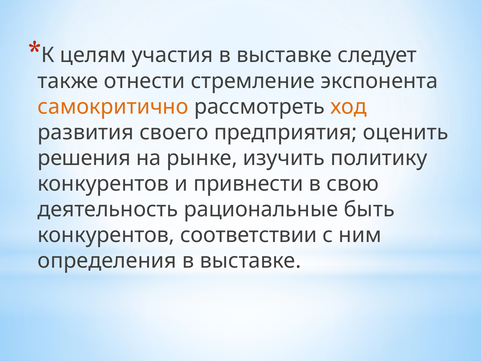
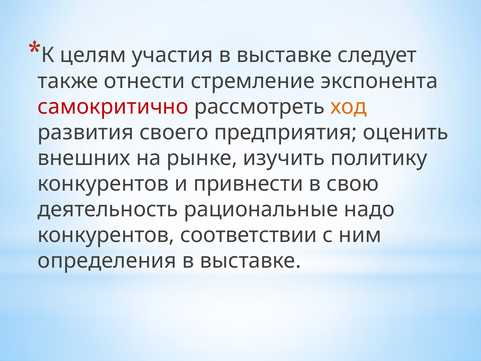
самокритично colour: orange -> red (113, 107)
решения: решения -> внешних (84, 158)
быть: быть -> надо (369, 209)
